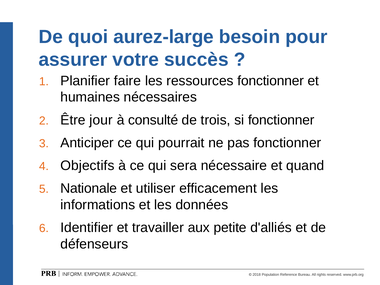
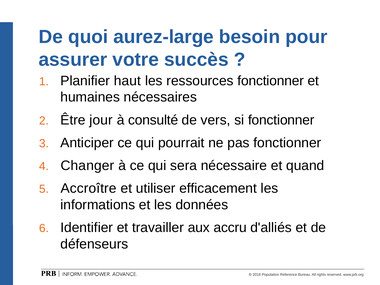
faire: faire -> haut (127, 81)
trois: trois -> vers (216, 120)
Objectifs: Objectifs -> Changer (87, 166)
Nationale: Nationale -> Accroître (89, 188)
petite: petite -> accru (230, 228)
